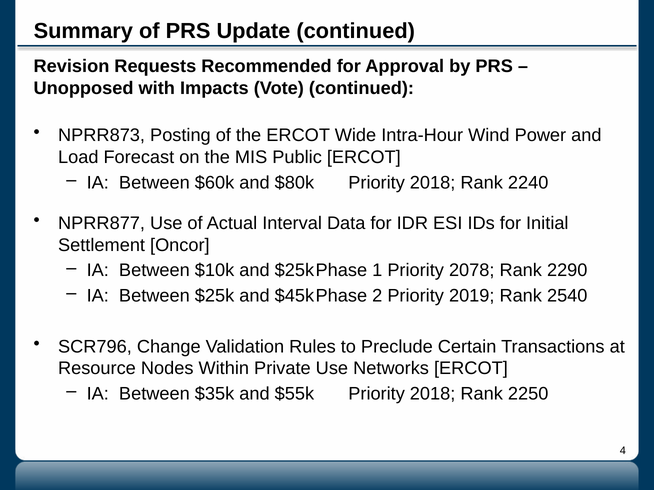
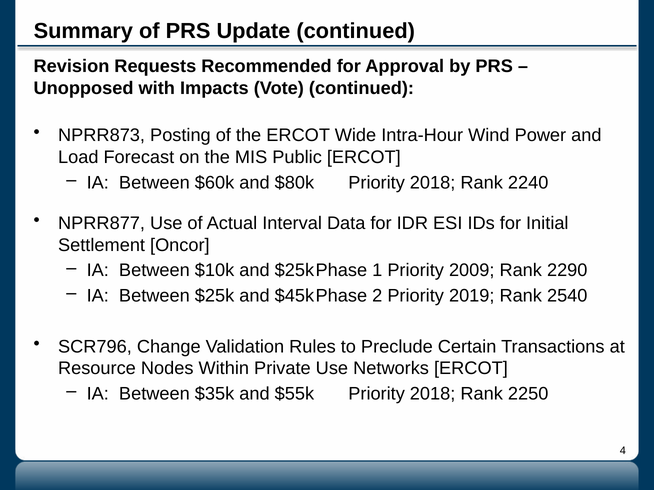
2078: 2078 -> 2009 (472, 271)
